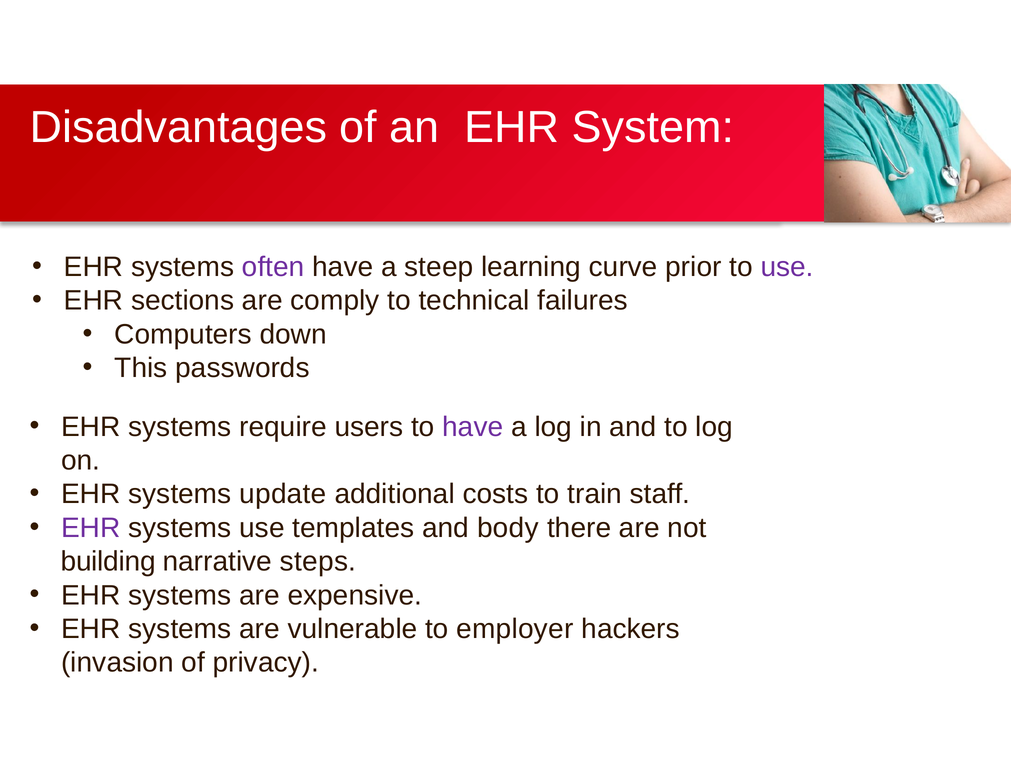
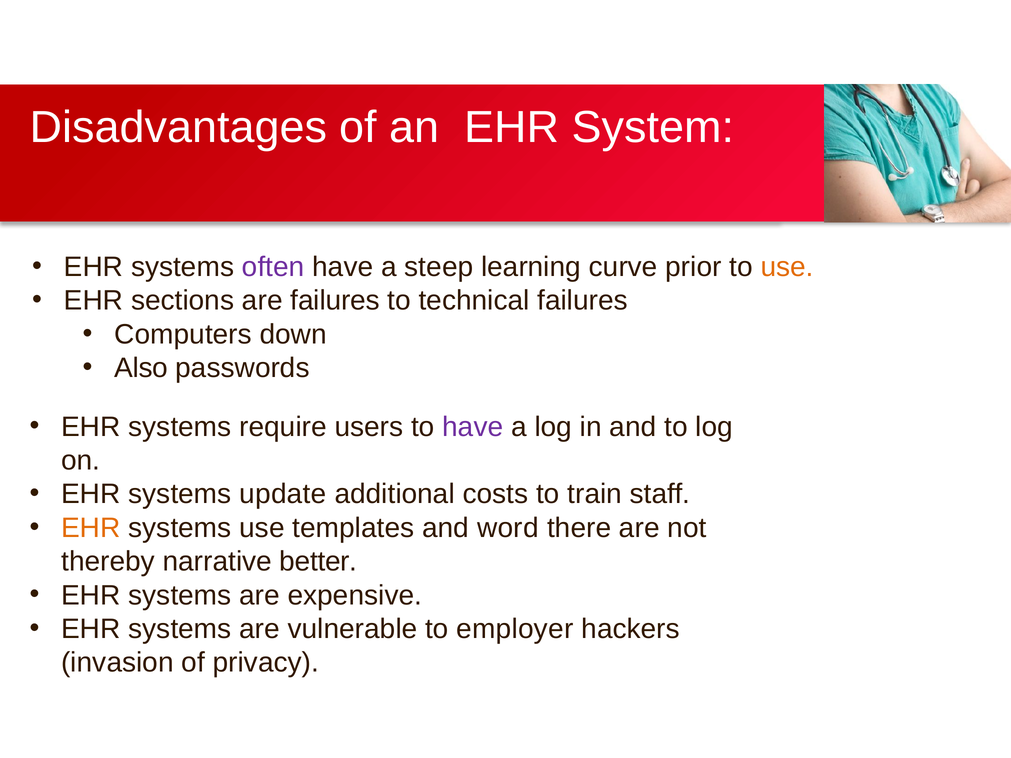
use colour: purple -> orange (787, 267)
are comply: comply -> failures (335, 301)
This: This -> Also (141, 368)
EHR colour: purple -> orange (91, 528)
body: body -> word (508, 528)
building: building -> thereby (108, 562)
steps: steps -> better (318, 562)
